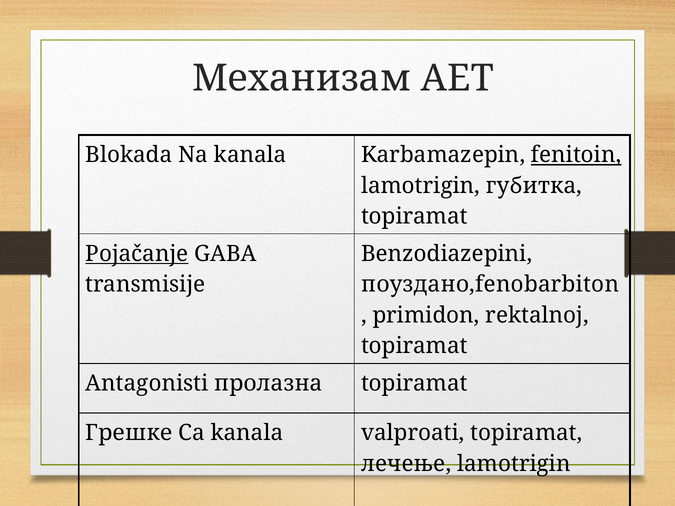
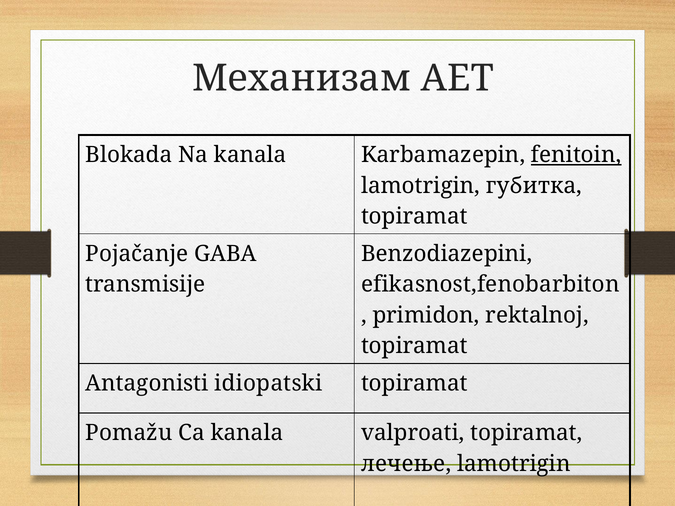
Pojačanje underline: present -> none (137, 254)
поуздано,fenobarbiton: поуздано,fenobarbiton -> efikasnost,fenobarbiton (490, 285)
пролазна: пролазна -> idiopatski (268, 384)
Грешке: Грешке -> Pomažu (129, 433)
